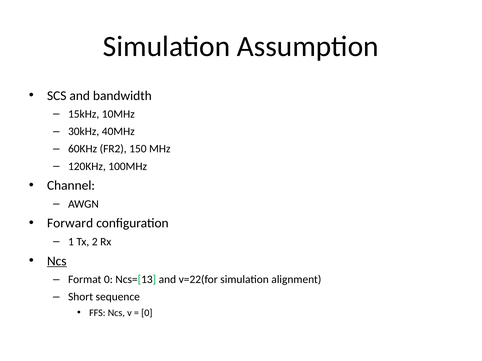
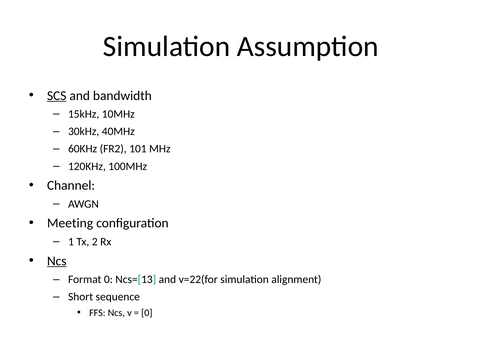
SCS underline: none -> present (57, 96)
150: 150 -> 101 (138, 149)
Forward: Forward -> Meeting (70, 224)
